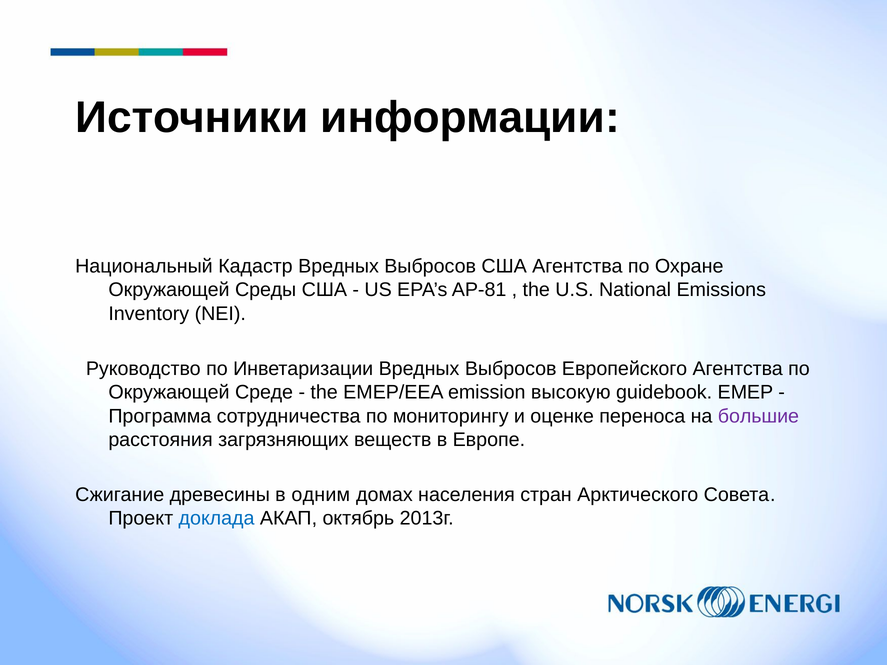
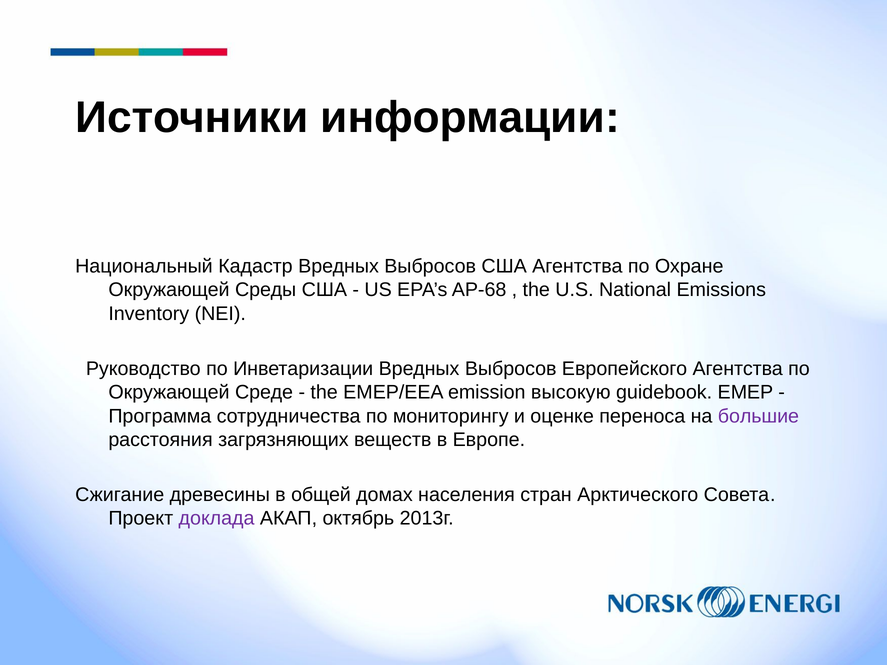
AP-81: AP-81 -> AP-68 (479, 290)
одним: одним -> общей (321, 495)
доклада colour: blue -> purple (217, 519)
